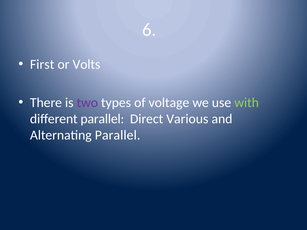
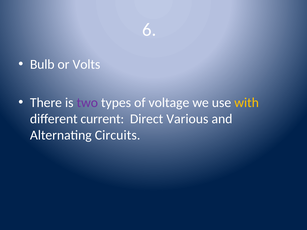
First: First -> Bulb (42, 64)
with colour: light green -> yellow (247, 103)
different parallel: parallel -> current (102, 119)
Alternating Parallel: Parallel -> Circuits (118, 135)
